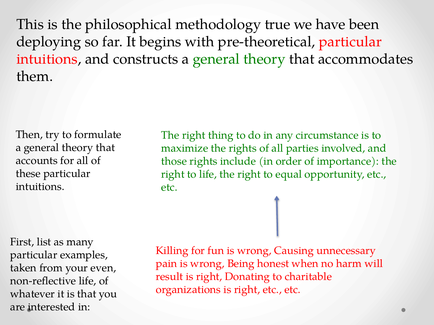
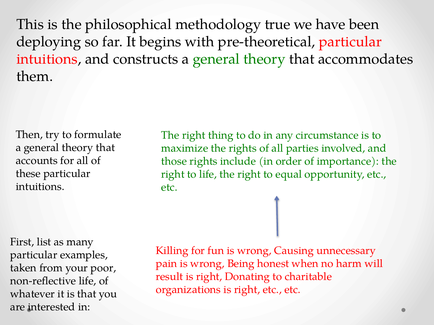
even: even -> poor (103, 268)
